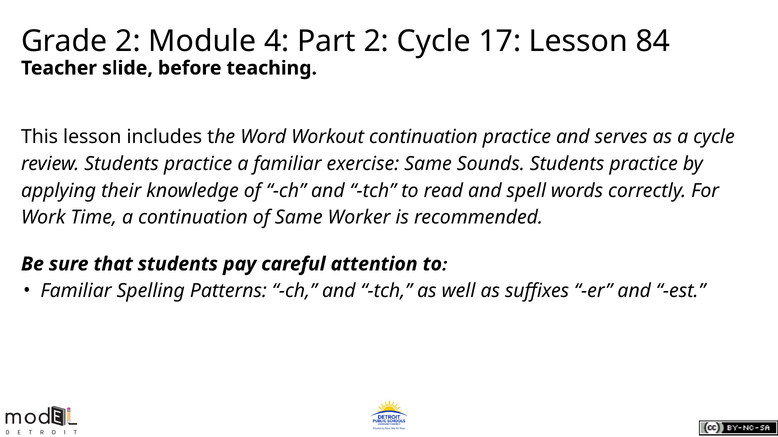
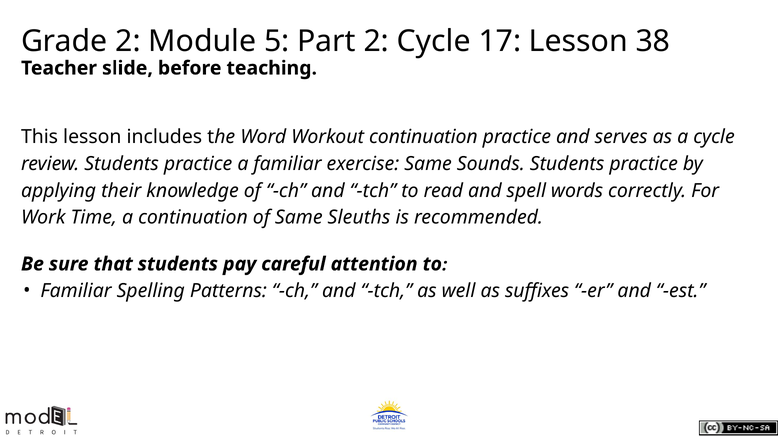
4: 4 -> 5 (277, 41)
84: 84 -> 38 (653, 41)
Worker: Worker -> Sleuths (359, 218)
